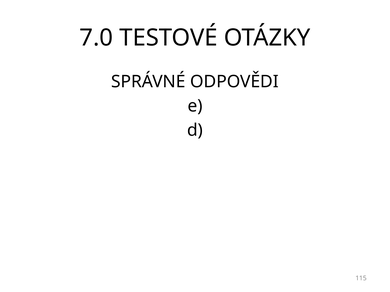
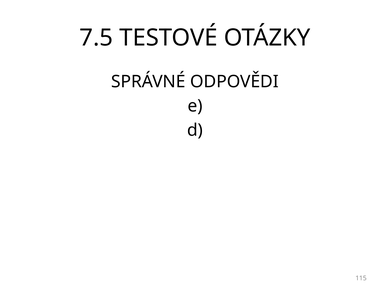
7.0: 7.0 -> 7.5 (96, 38)
